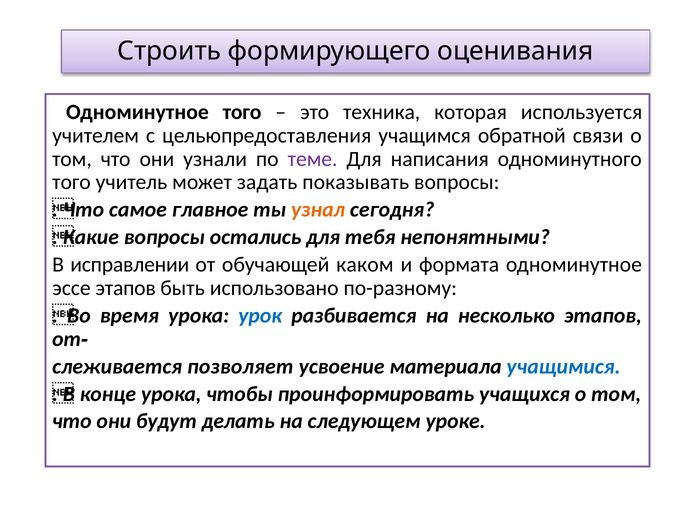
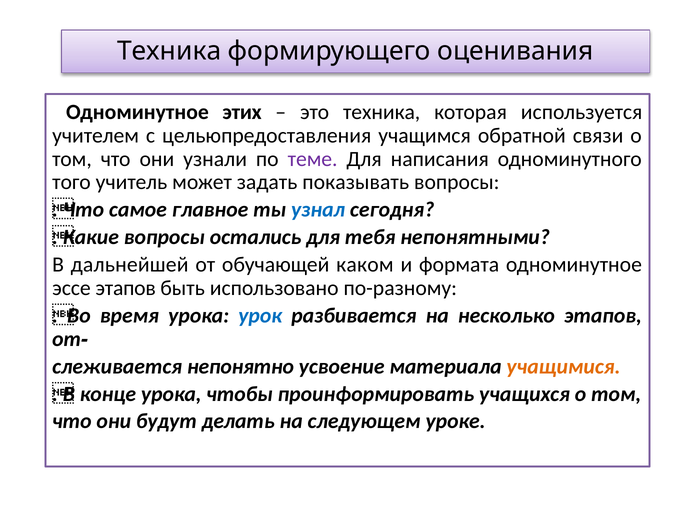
Строить: Строить -> Техника (169, 51)
Одноминутное того: того -> этих (242, 112)
узнал colour: orange -> blue (318, 210)
исправлении: исправлении -> дальнейшей (130, 265)
позволяет: позволяет -> непонятно (241, 367)
учащимися colour: blue -> orange (563, 367)
